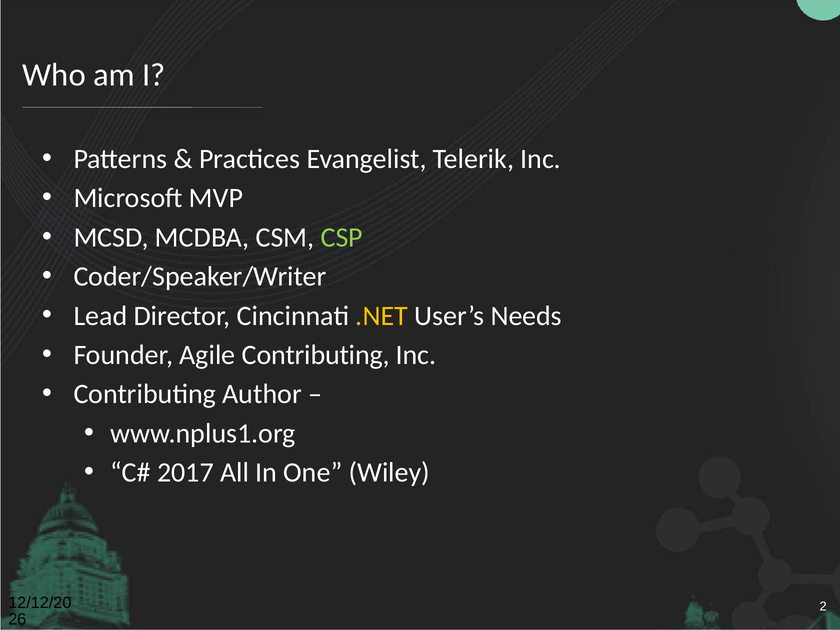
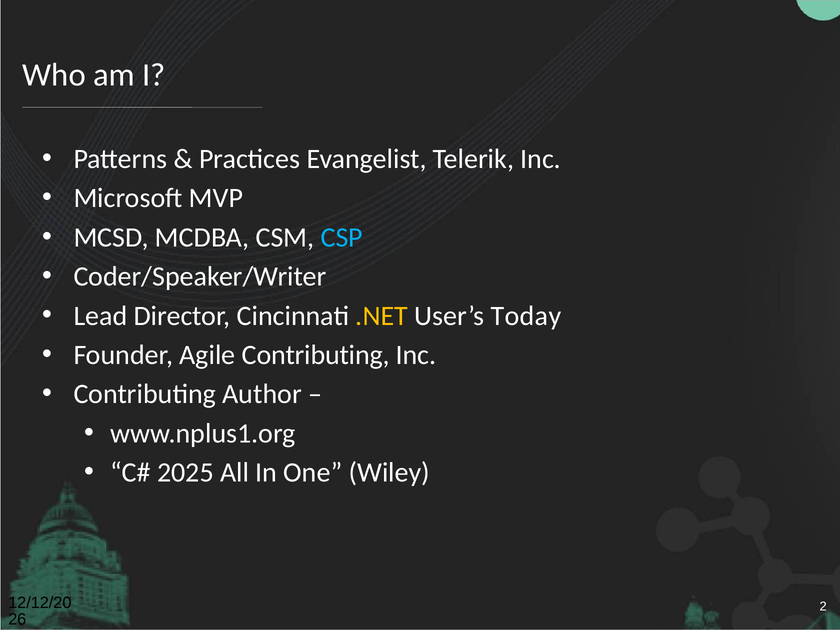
CSP colour: light green -> light blue (342, 237)
Needs: Needs -> Today (526, 316)
2017: 2017 -> 2025 (185, 473)
